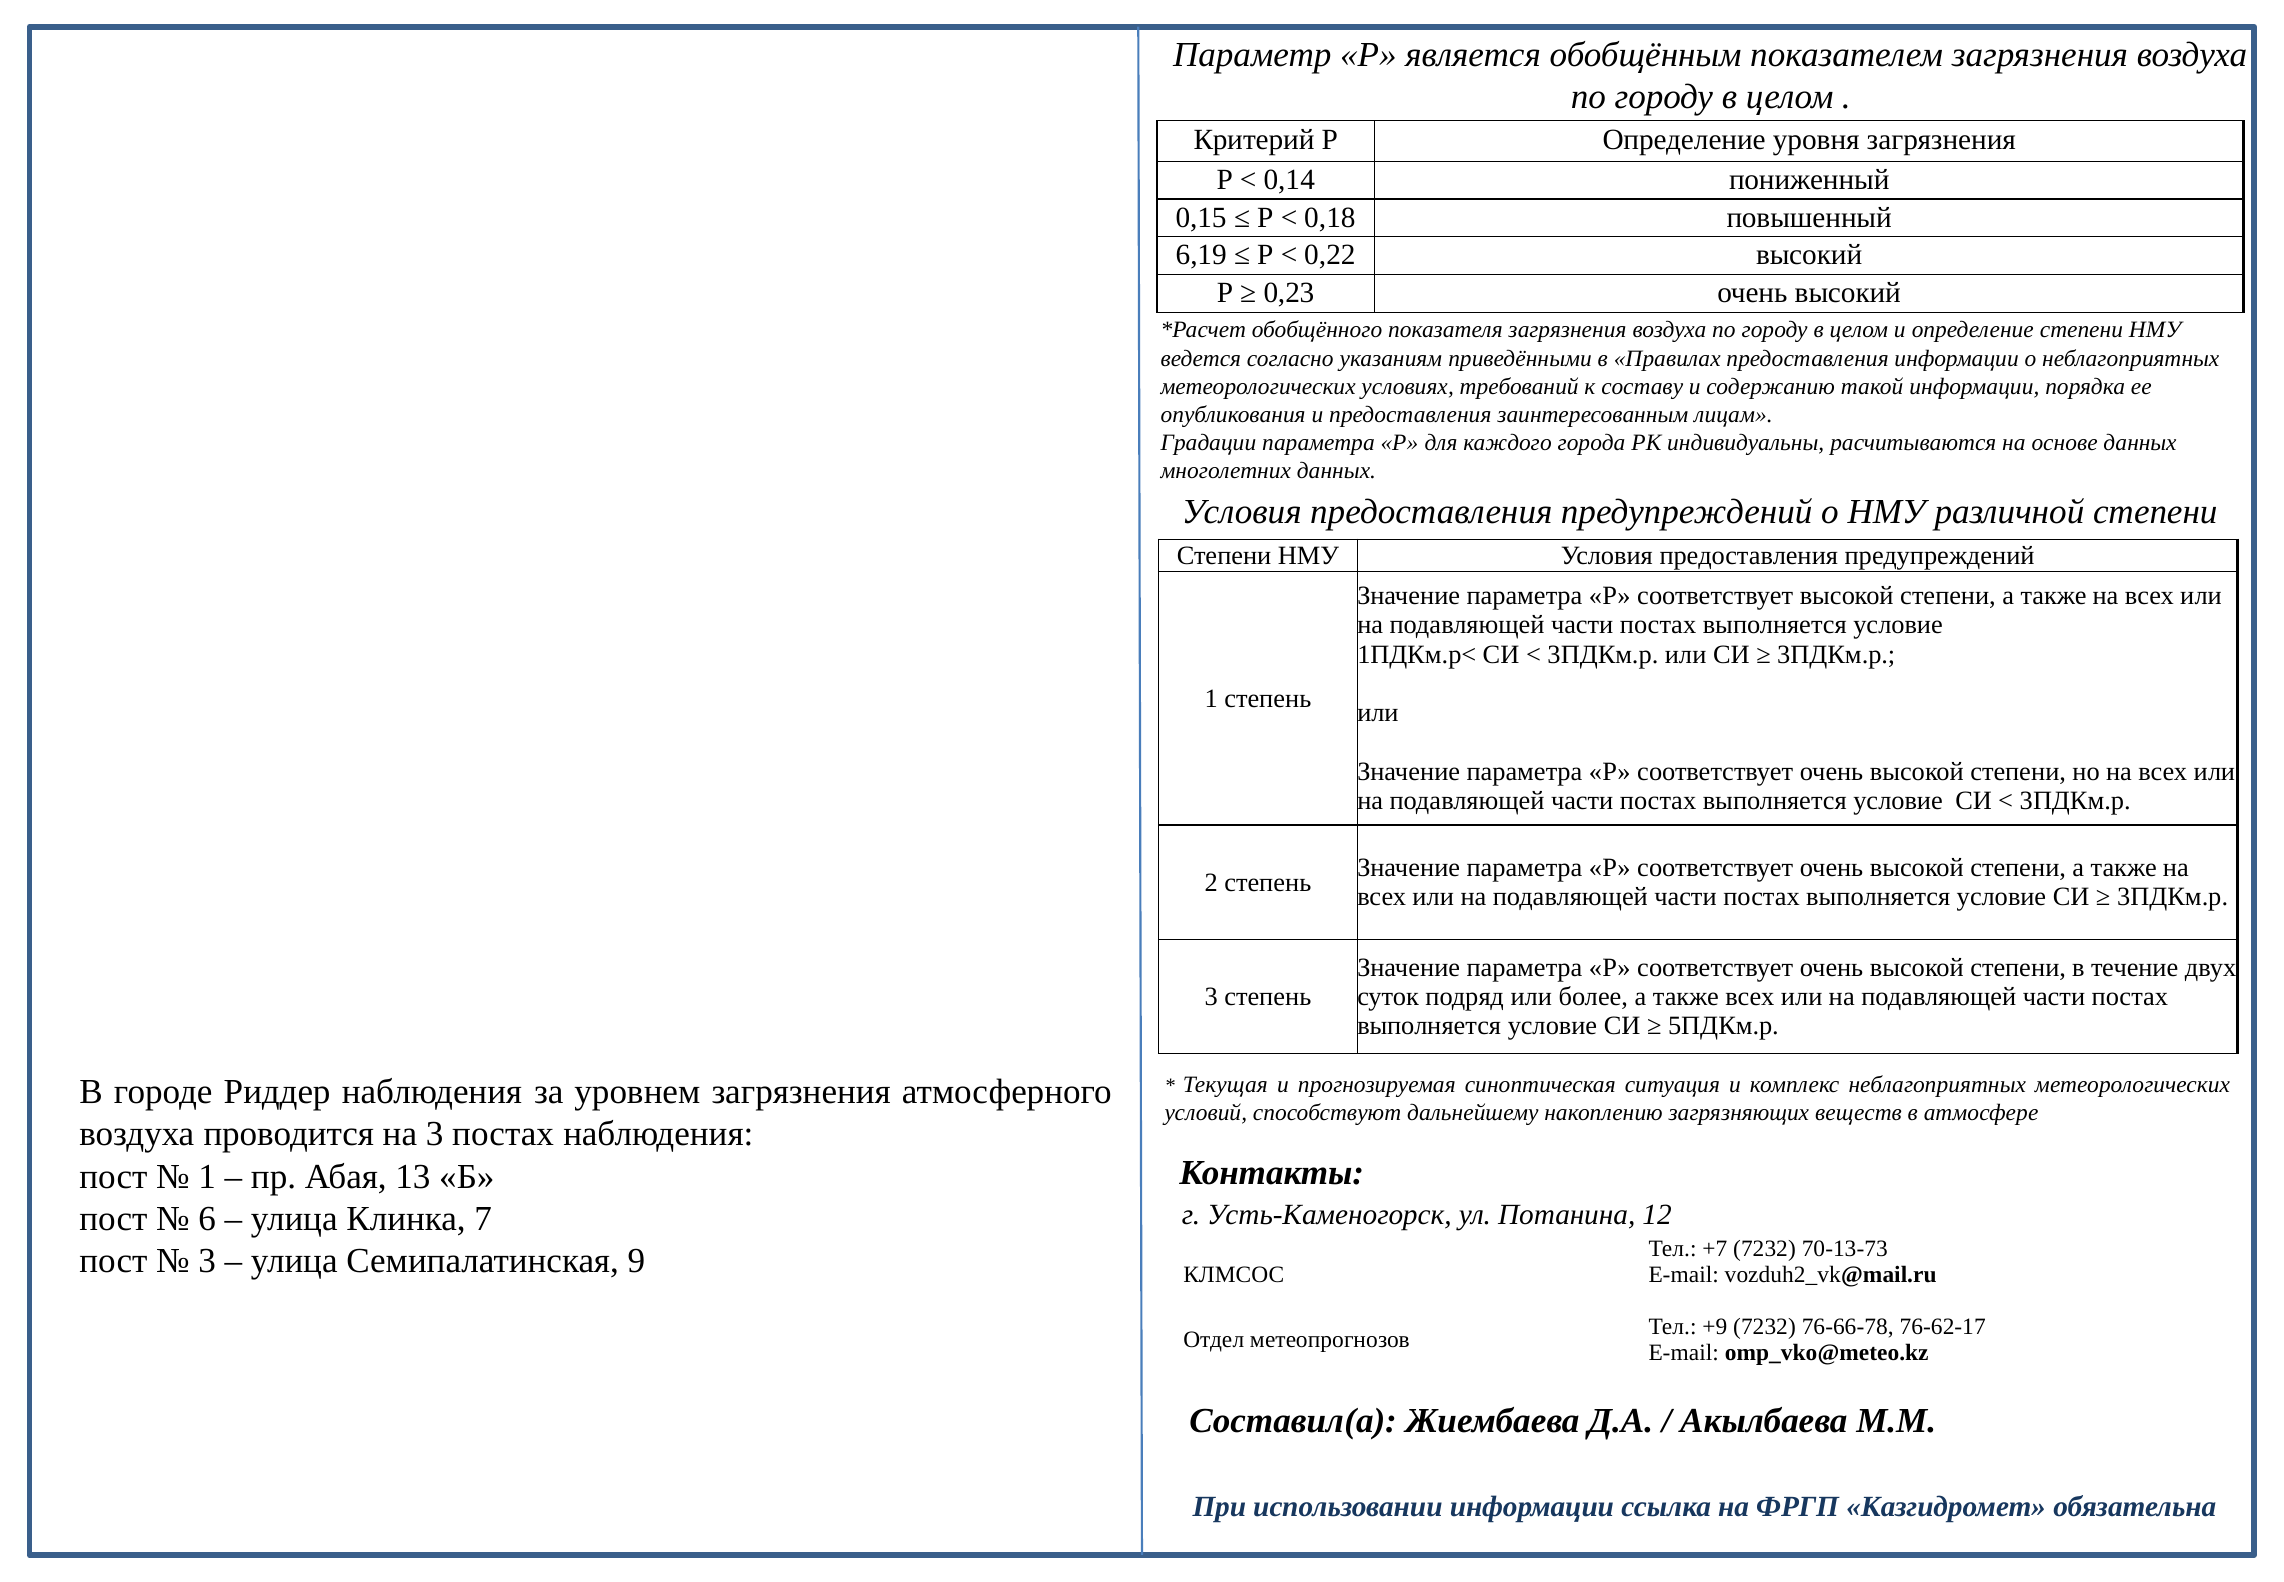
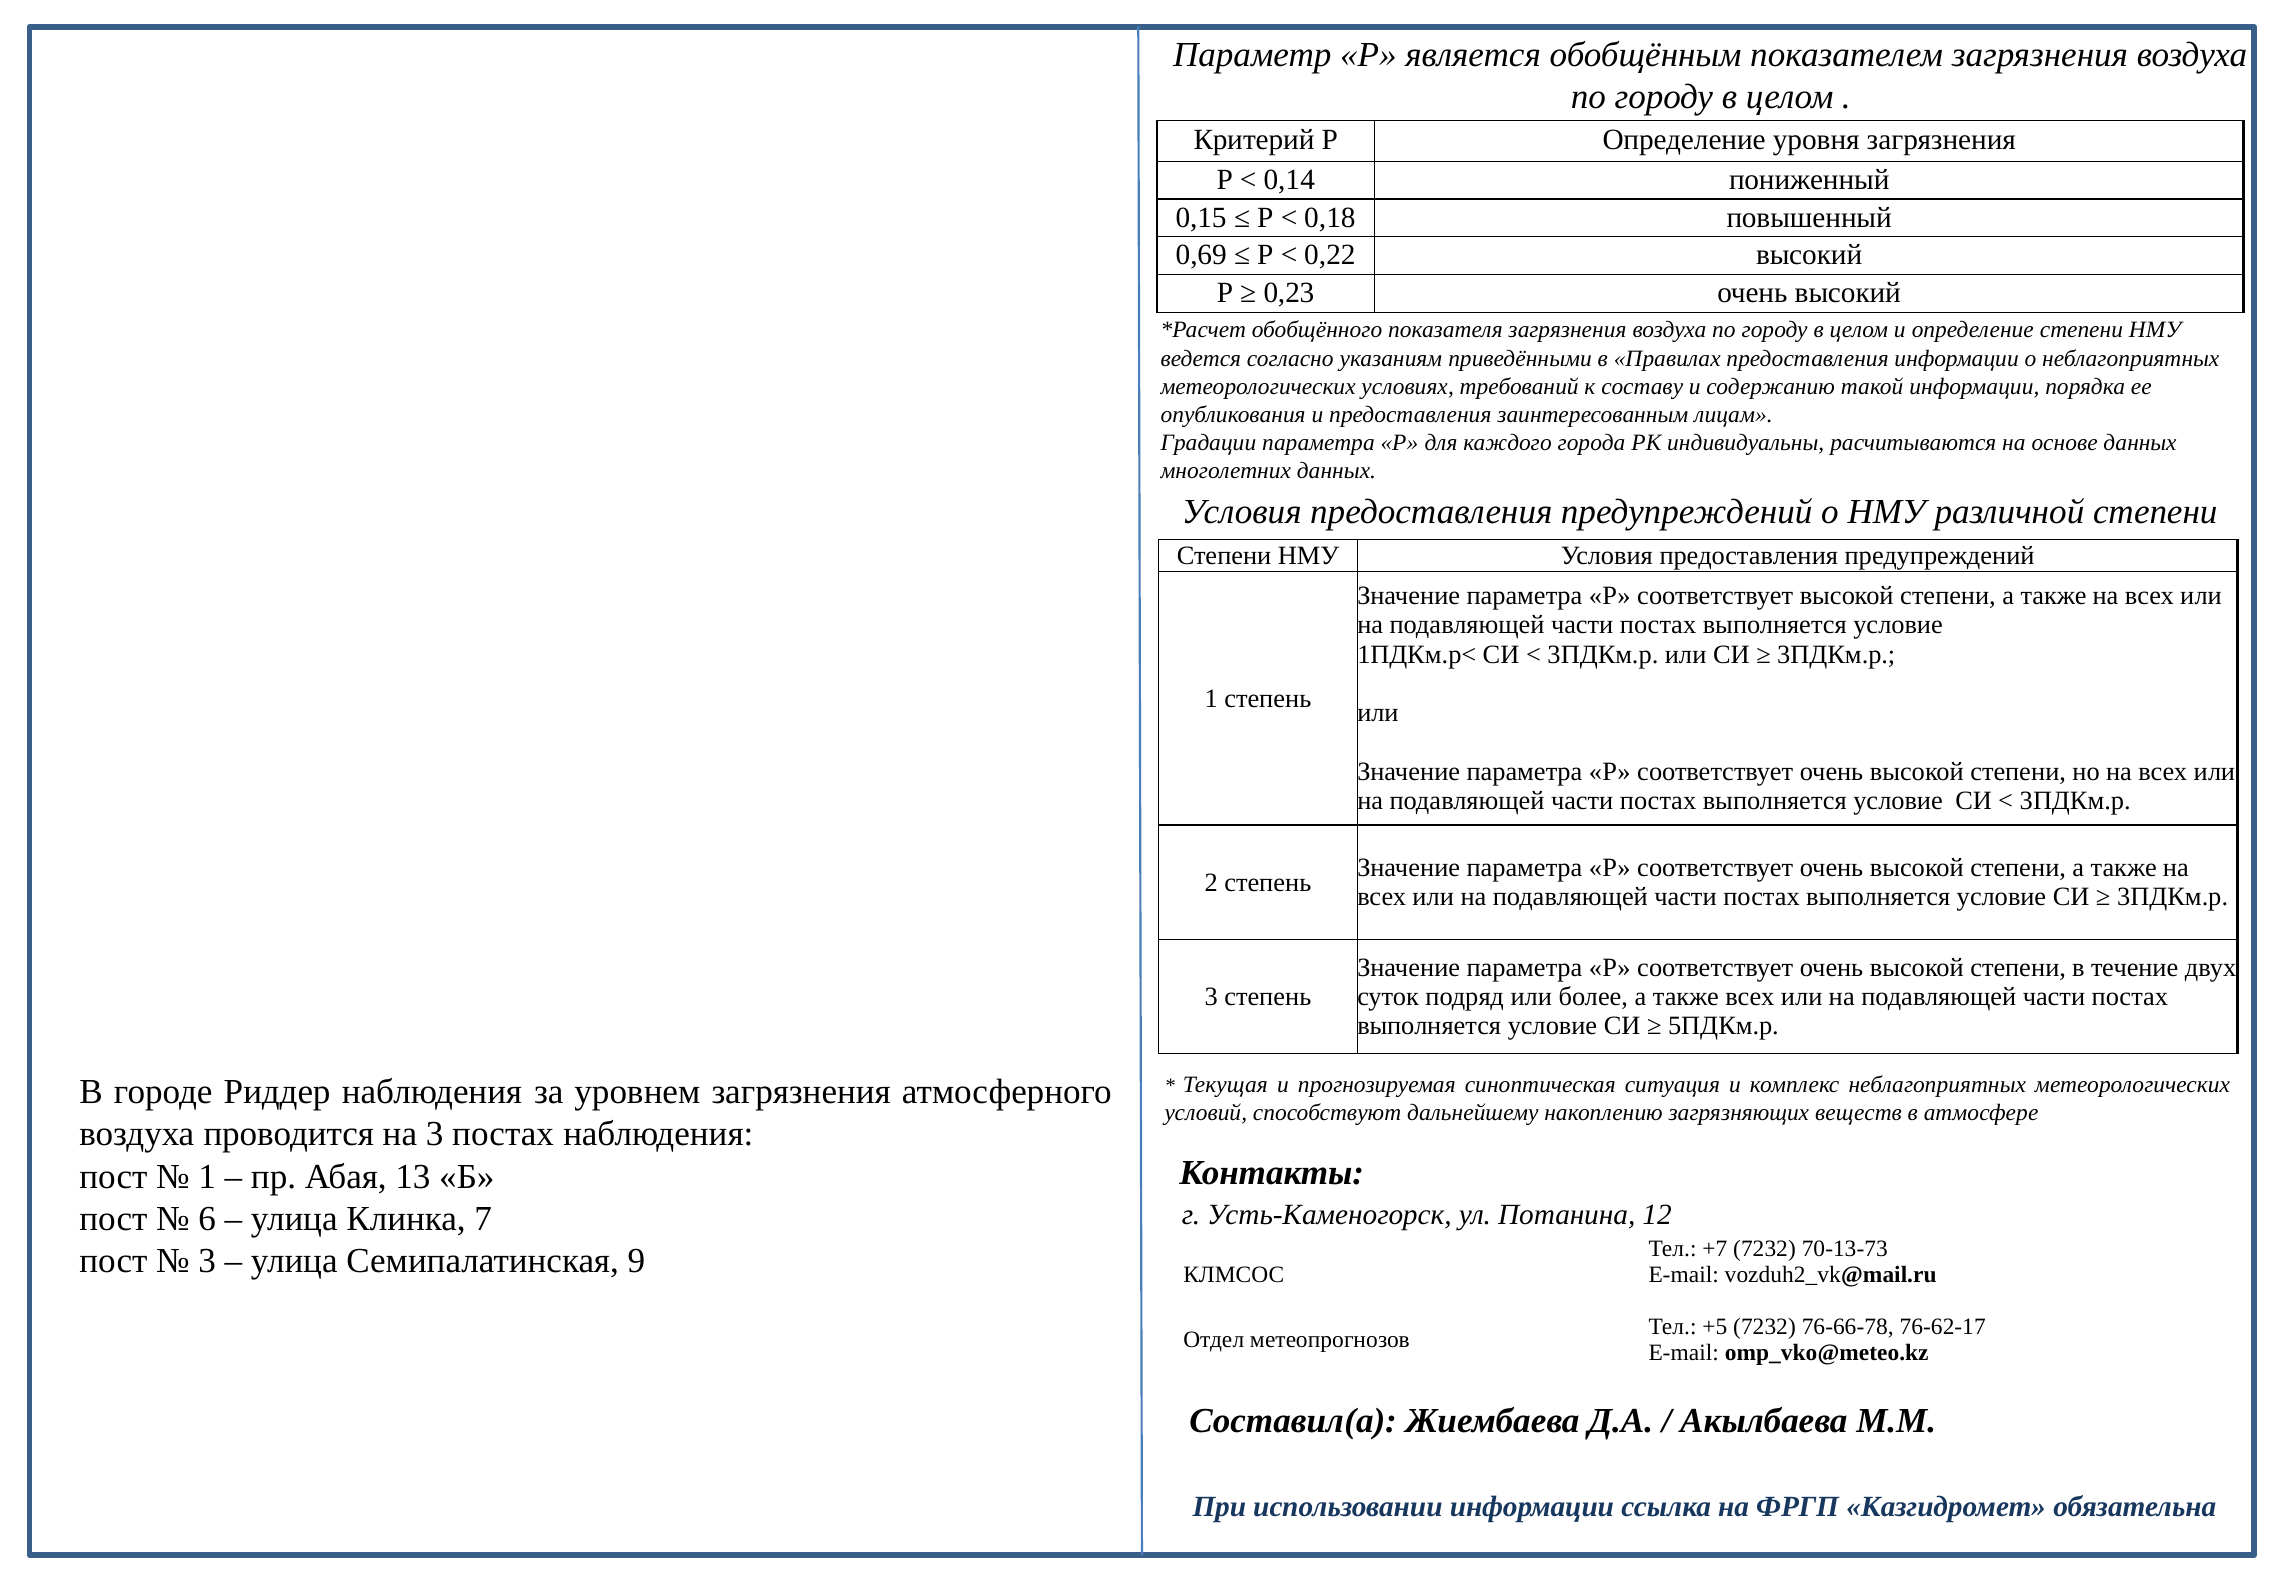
6,19: 6,19 -> 0,69 (1201, 255)
+9: +9 -> +5 (1715, 1326)
